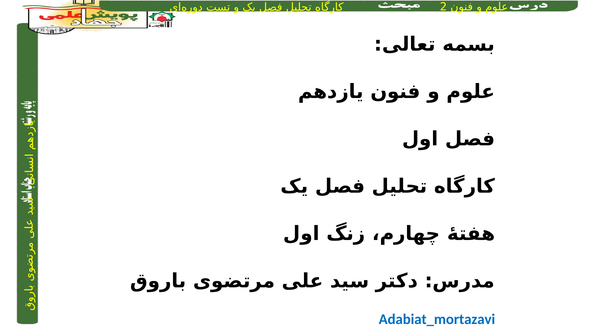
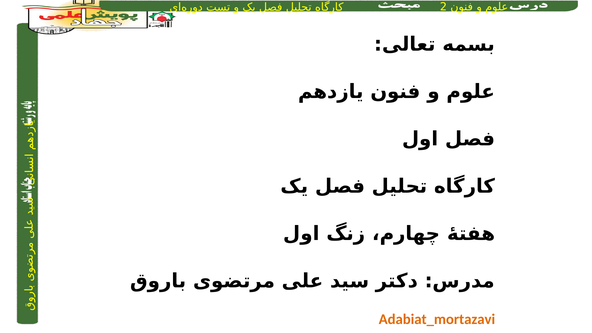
Adabiat_mortazavi colour: blue -> orange (437, 319)
